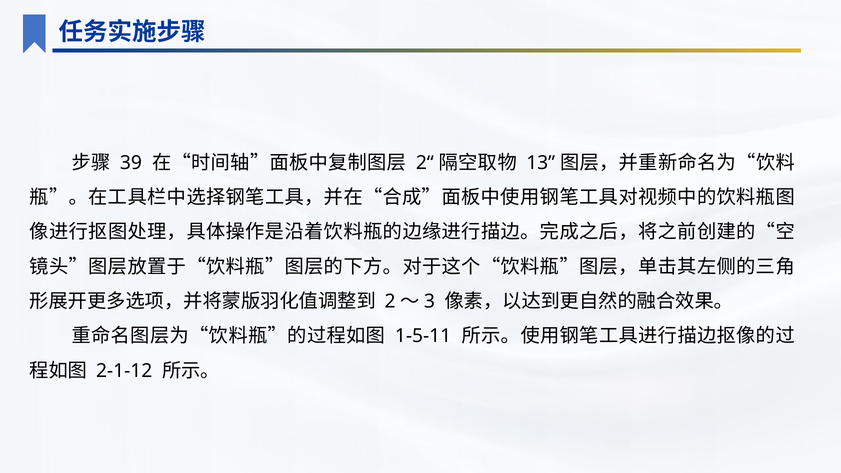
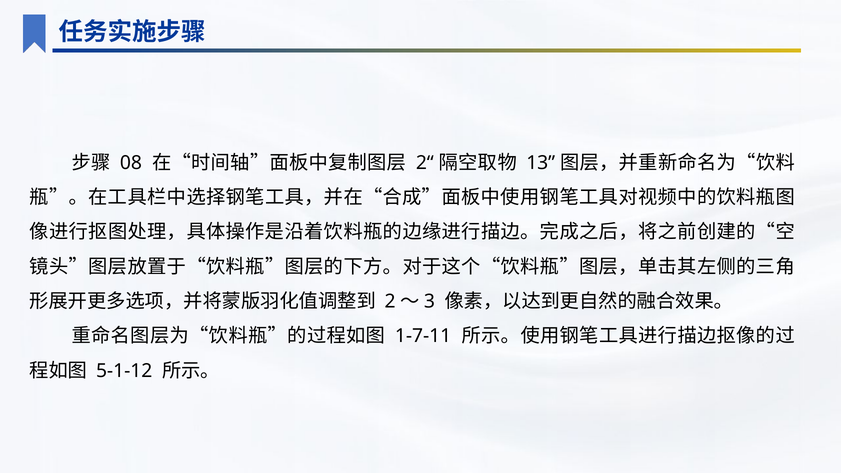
39: 39 -> 08 (131, 163)
1-5-11: 1-5-11 -> 1-7-11 (423, 336)
2-1-12: 2-1-12 -> 5-1-12 (124, 371)
